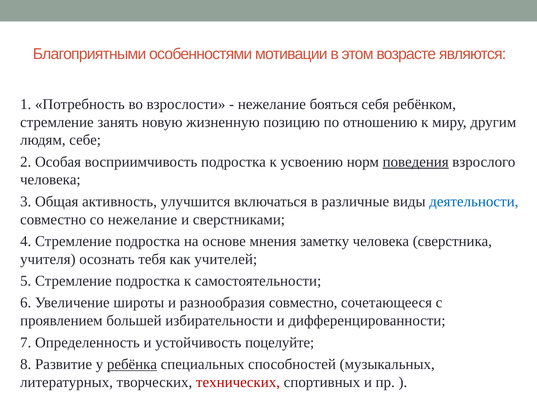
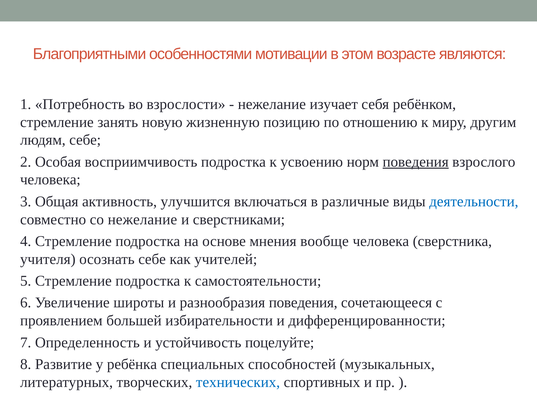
бояться: бояться -> изучает (334, 104)
заметку: заметку -> вообще (325, 241)
осознать тебя: тебя -> себе (152, 259)
разнообразия совместно: совместно -> поведения (303, 303)
ребёнка underline: present -> none (132, 364)
технических colour: red -> blue (238, 382)
